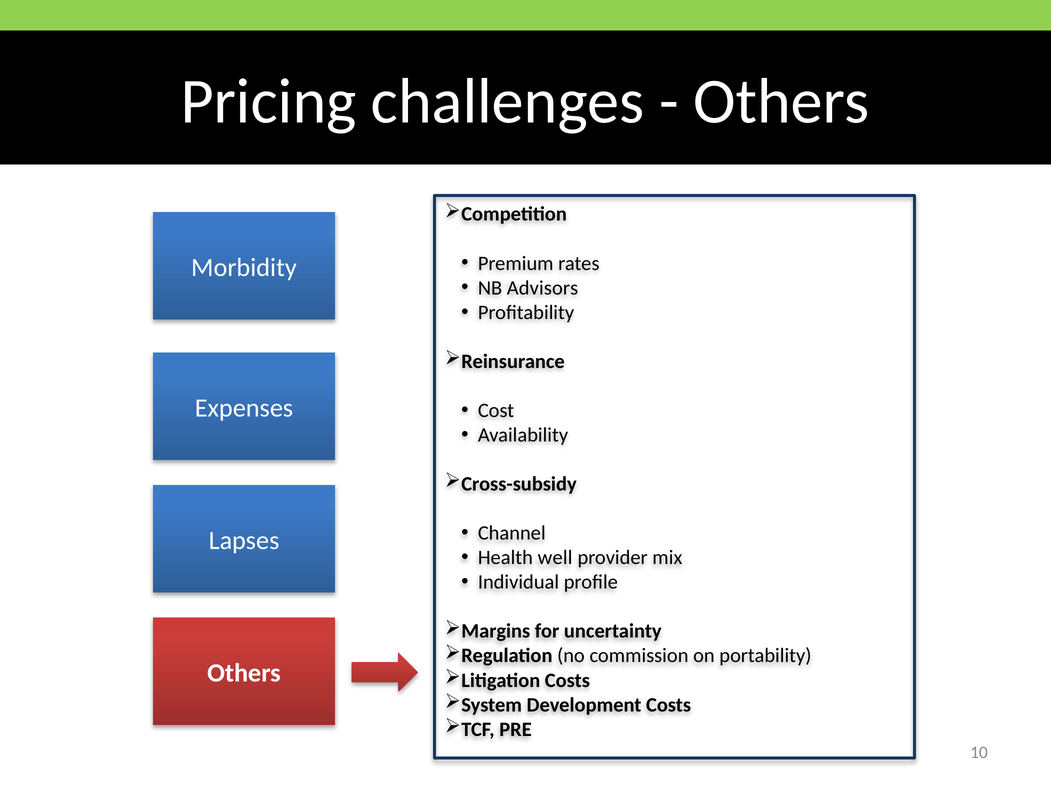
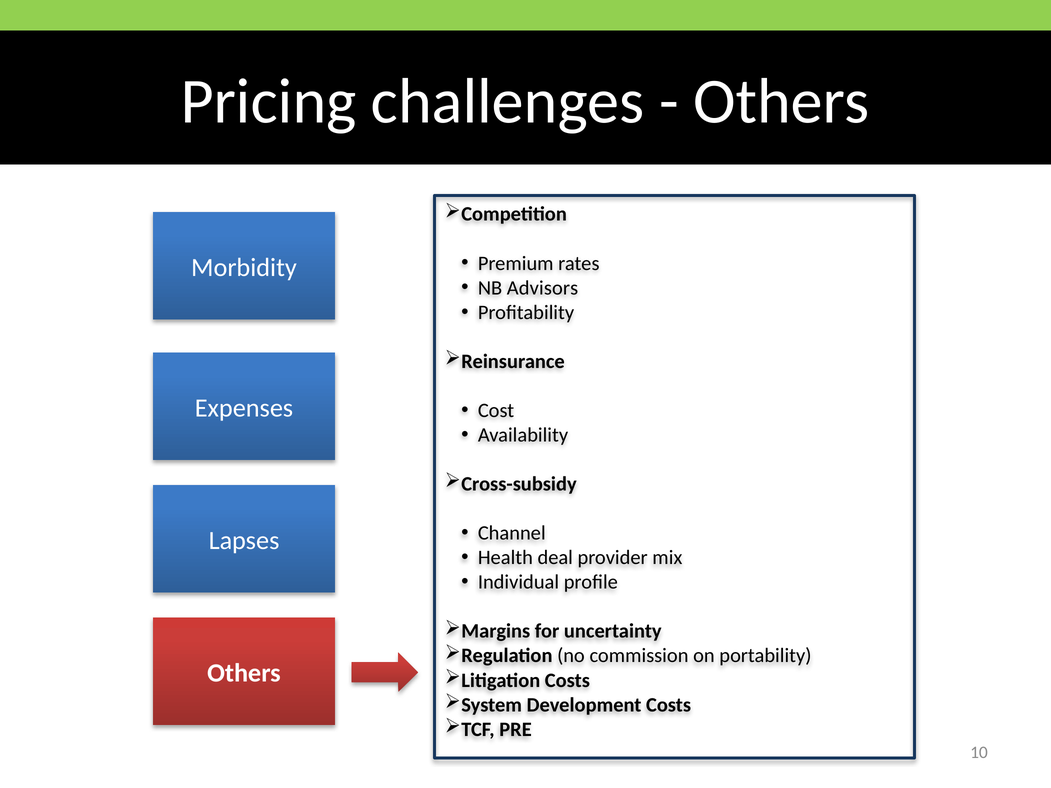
well: well -> deal (555, 558)
